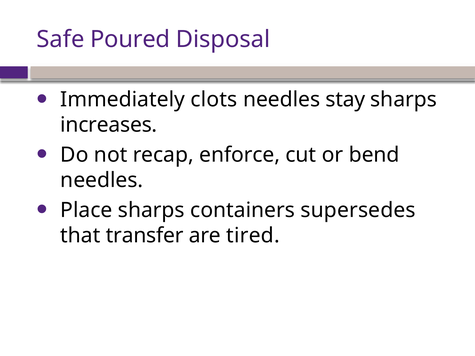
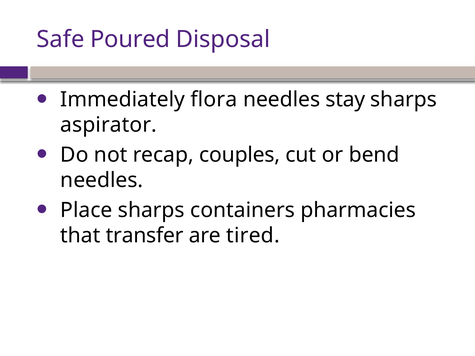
clots: clots -> flora (214, 100)
increases: increases -> aspirator (109, 125)
enforce: enforce -> couples (240, 155)
supersedes: supersedes -> pharmacies (358, 210)
